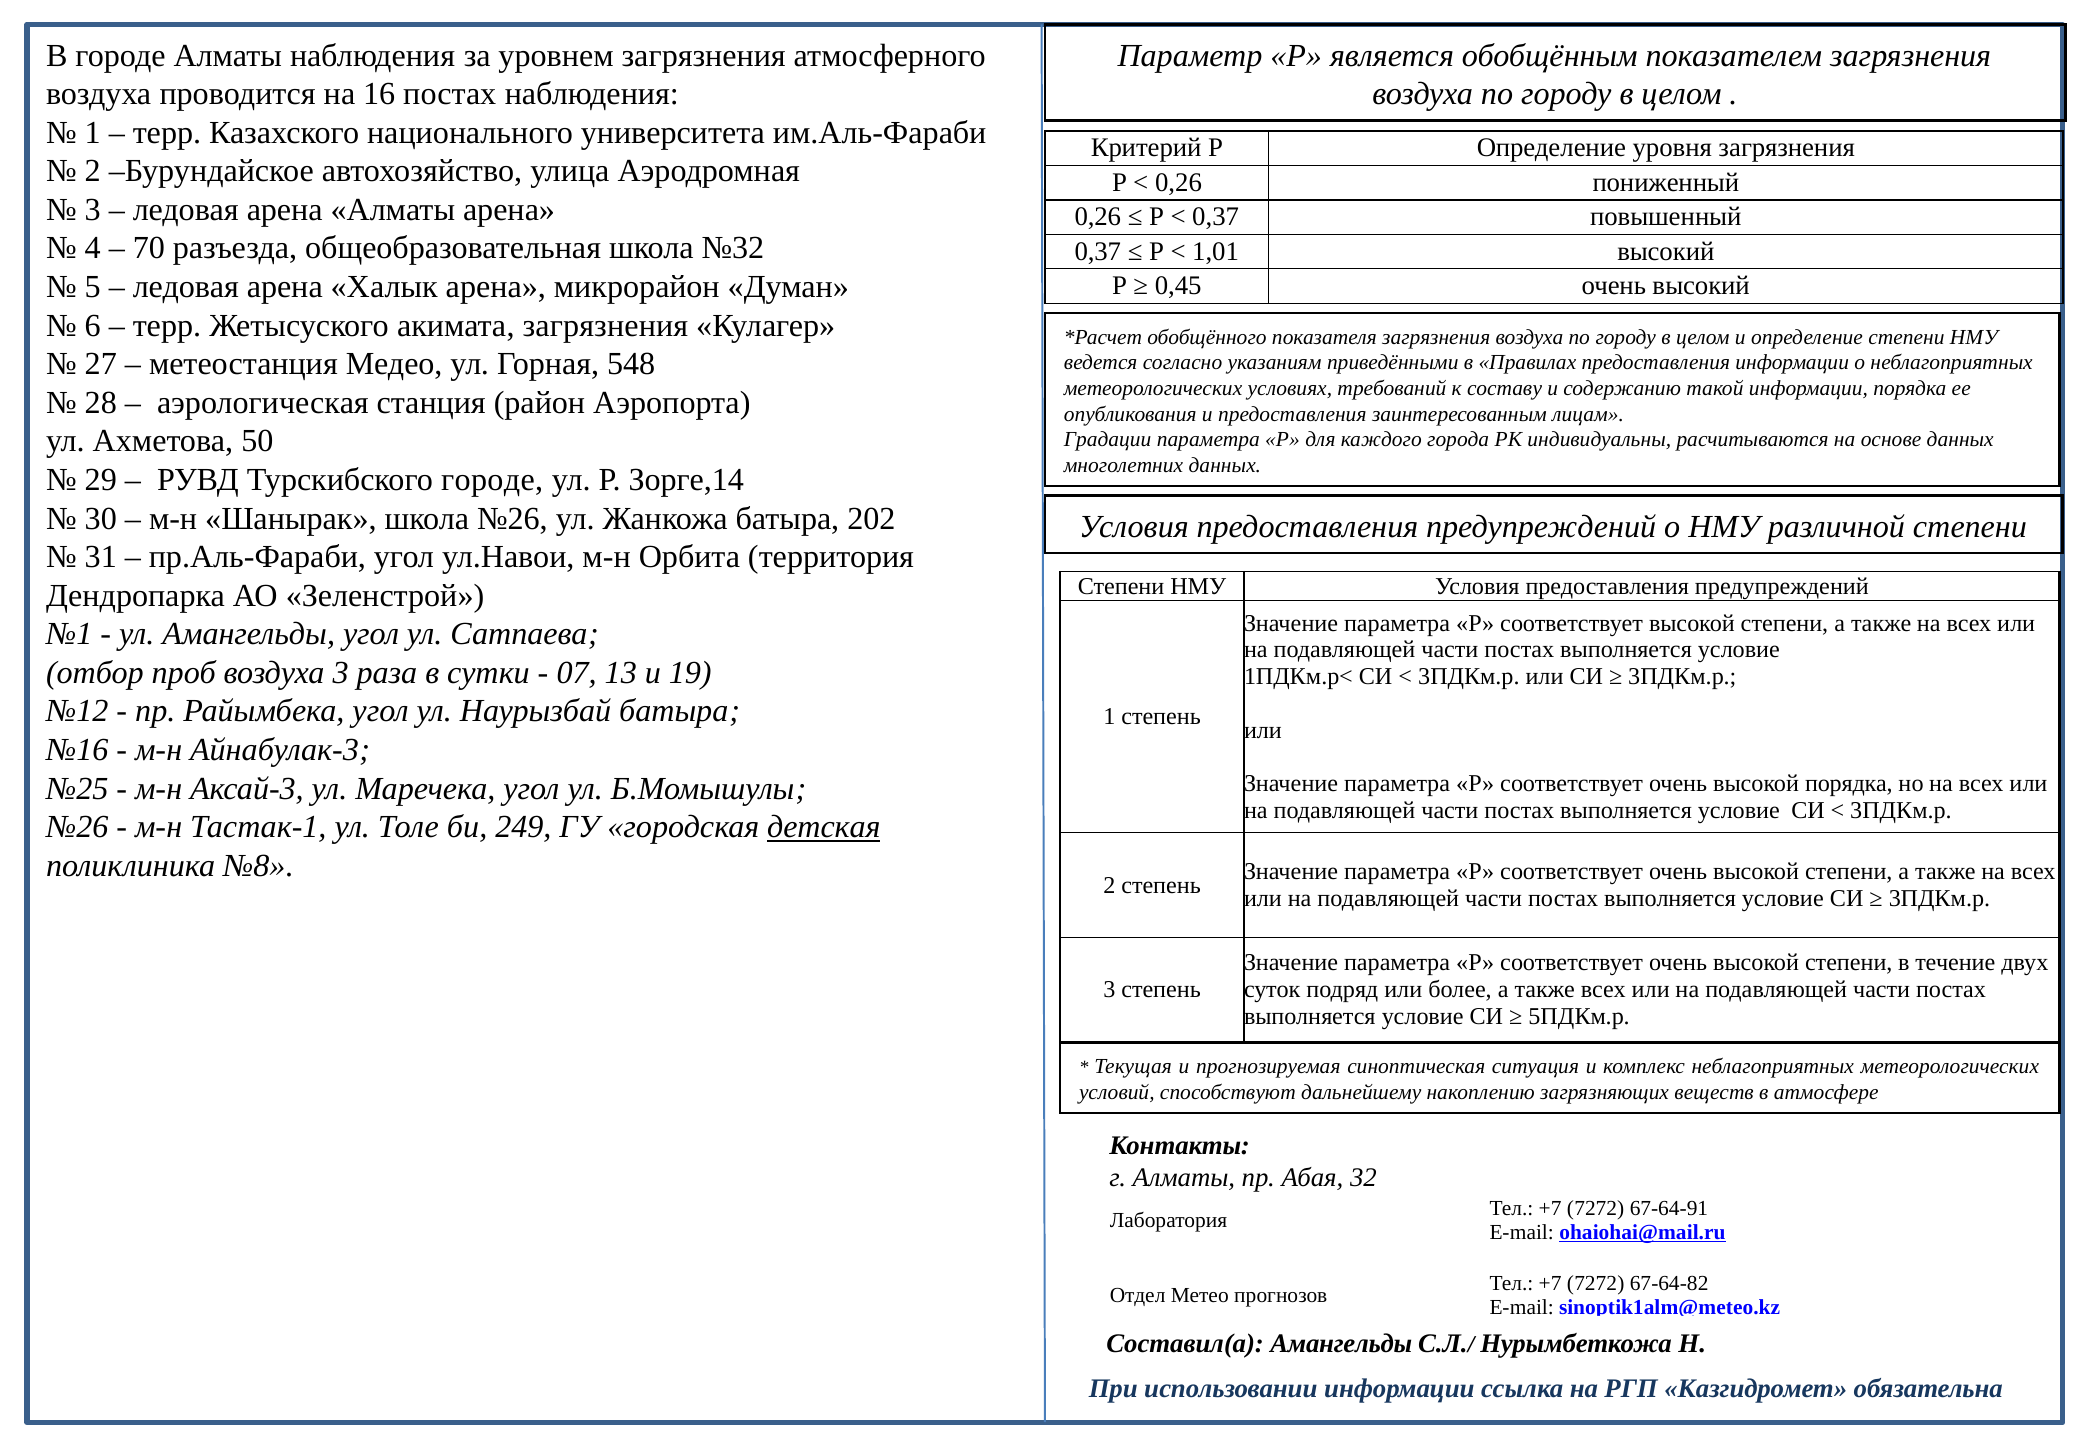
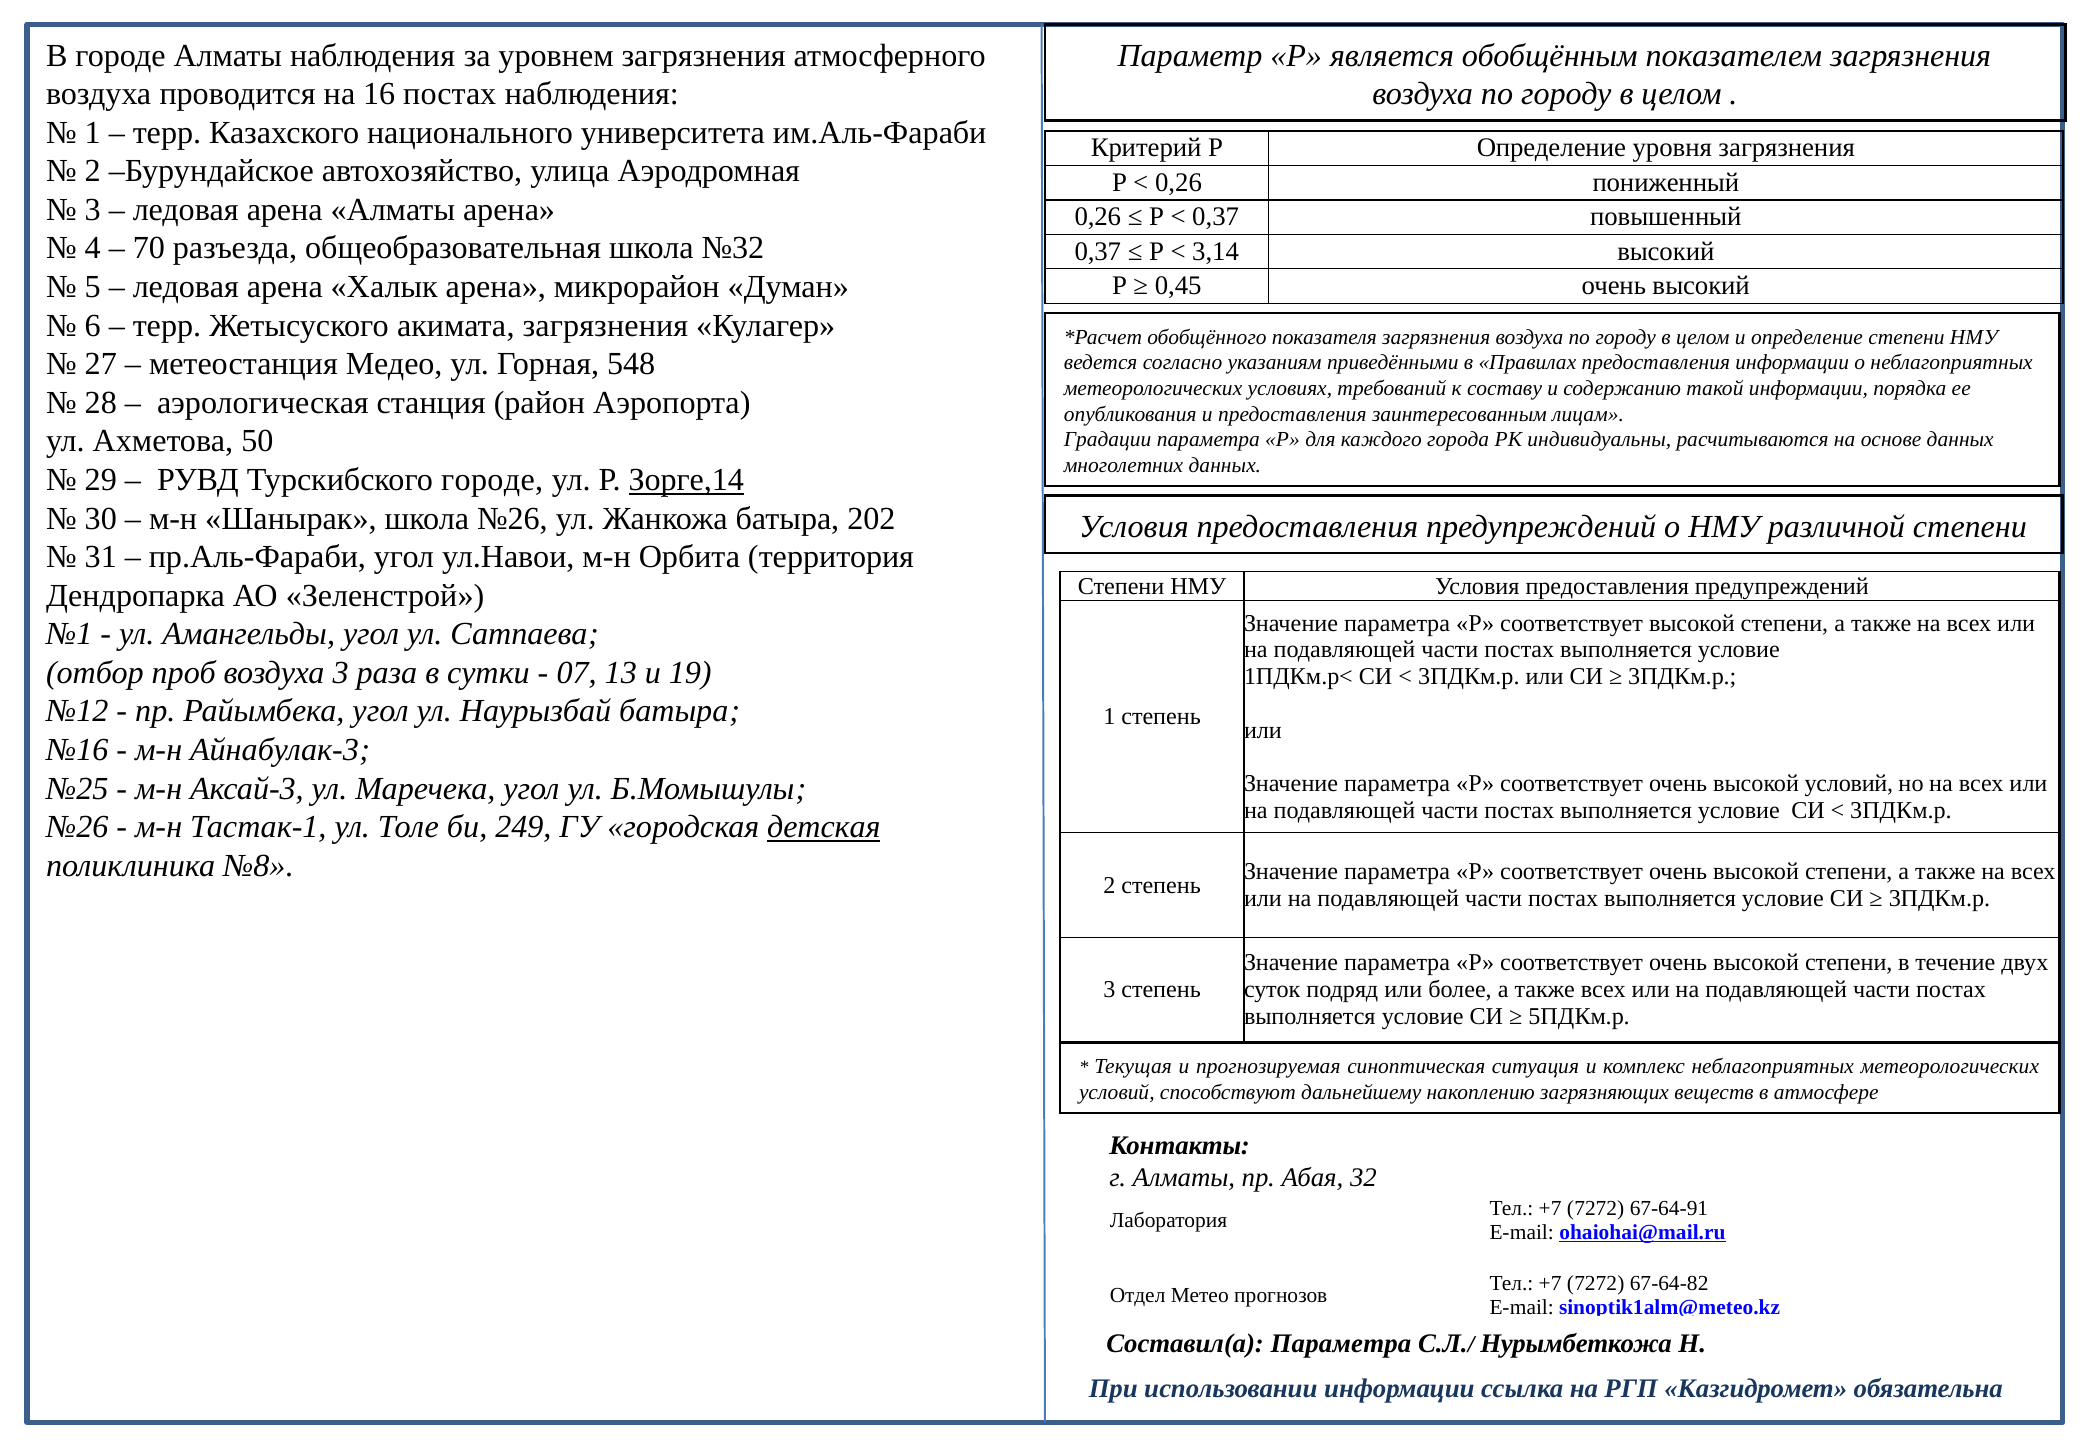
1,01: 1,01 -> 3,14 (1216, 251)
Зорге,14 underline: none -> present (686, 480)
высокой порядка: порядка -> условий (1849, 784)
Составил(а Амангельды: Амангельды -> Параметра (1341, 1343)
